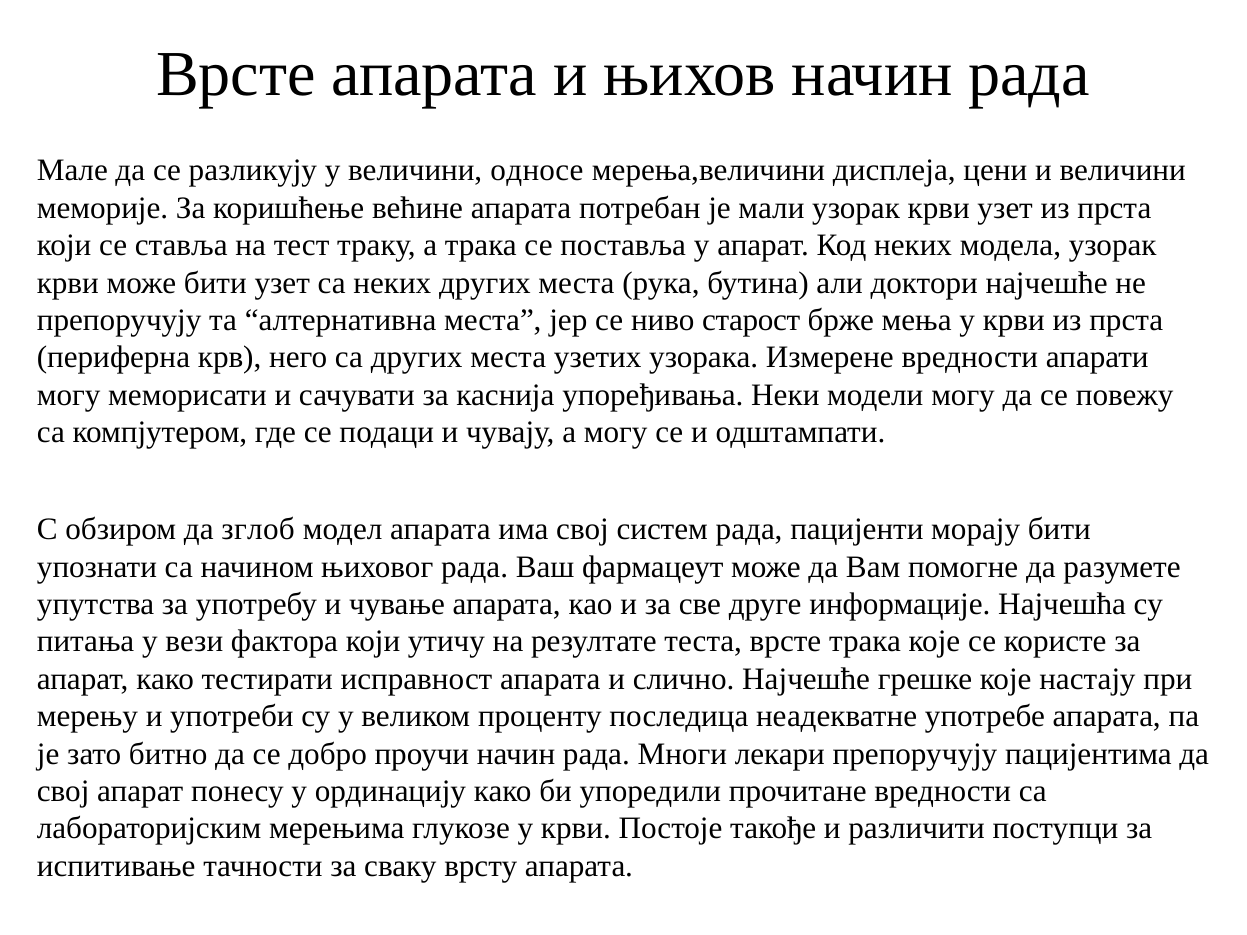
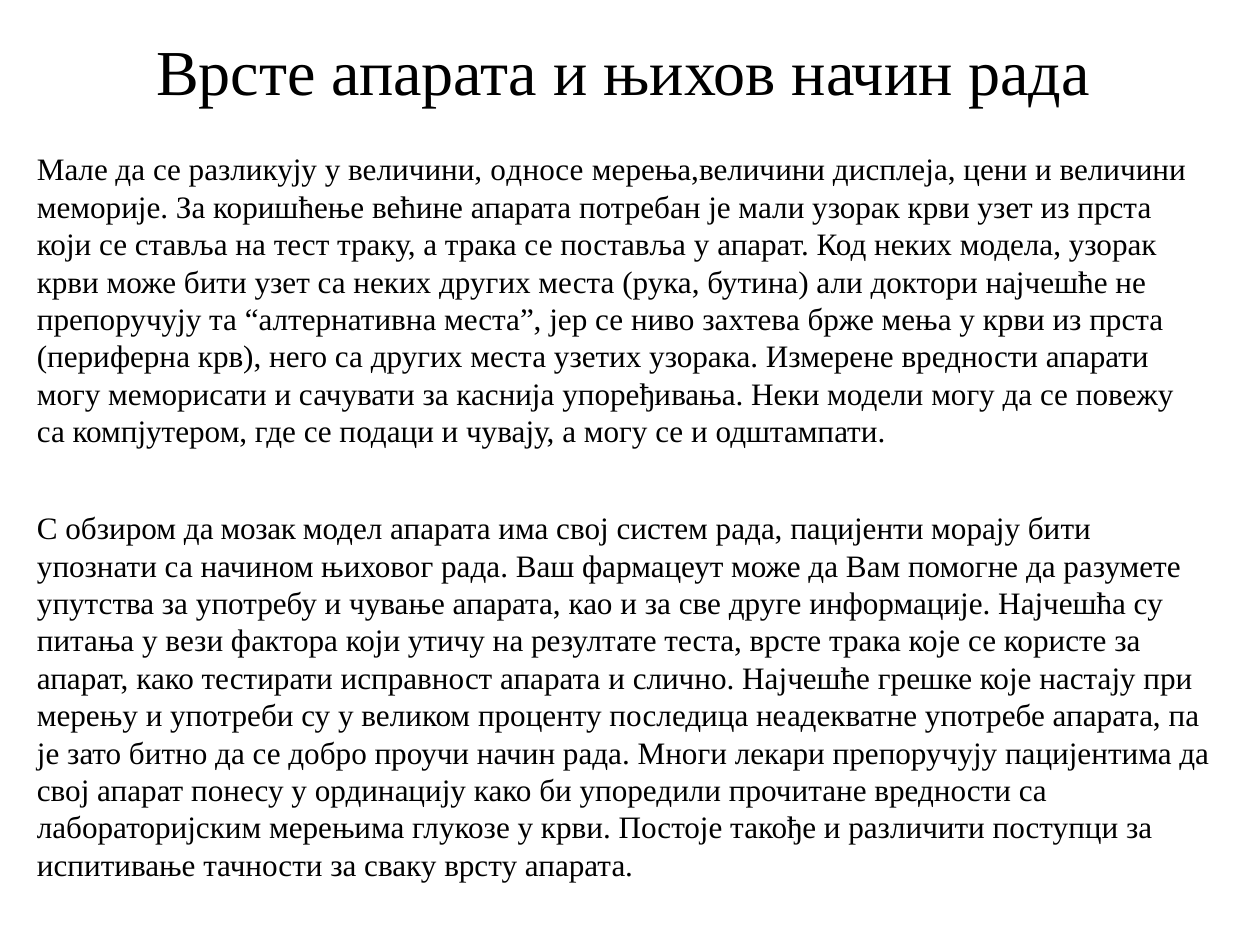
старост: старост -> захтева (751, 320)
зглоб: зглоб -> мозак (258, 530)
